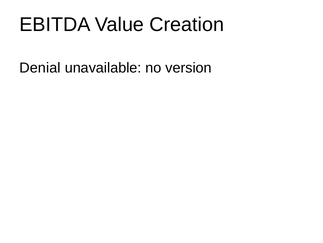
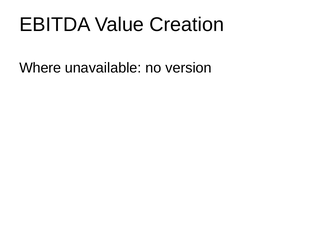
Denial: Denial -> Where (40, 68)
